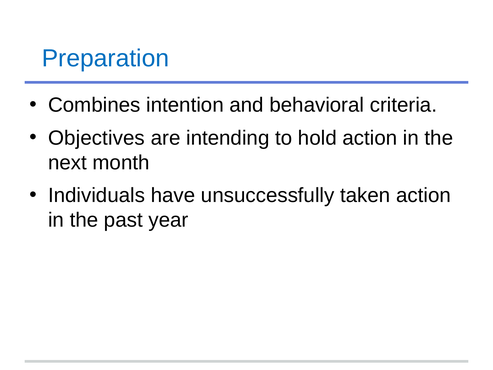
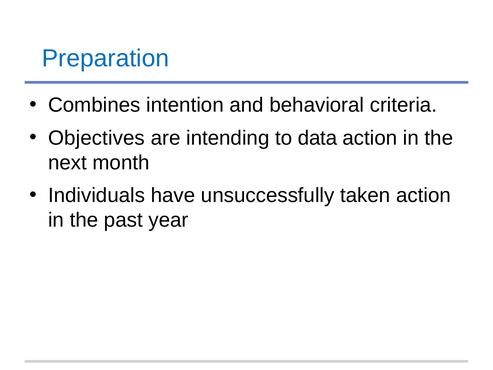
hold: hold -> data (317, 138)
